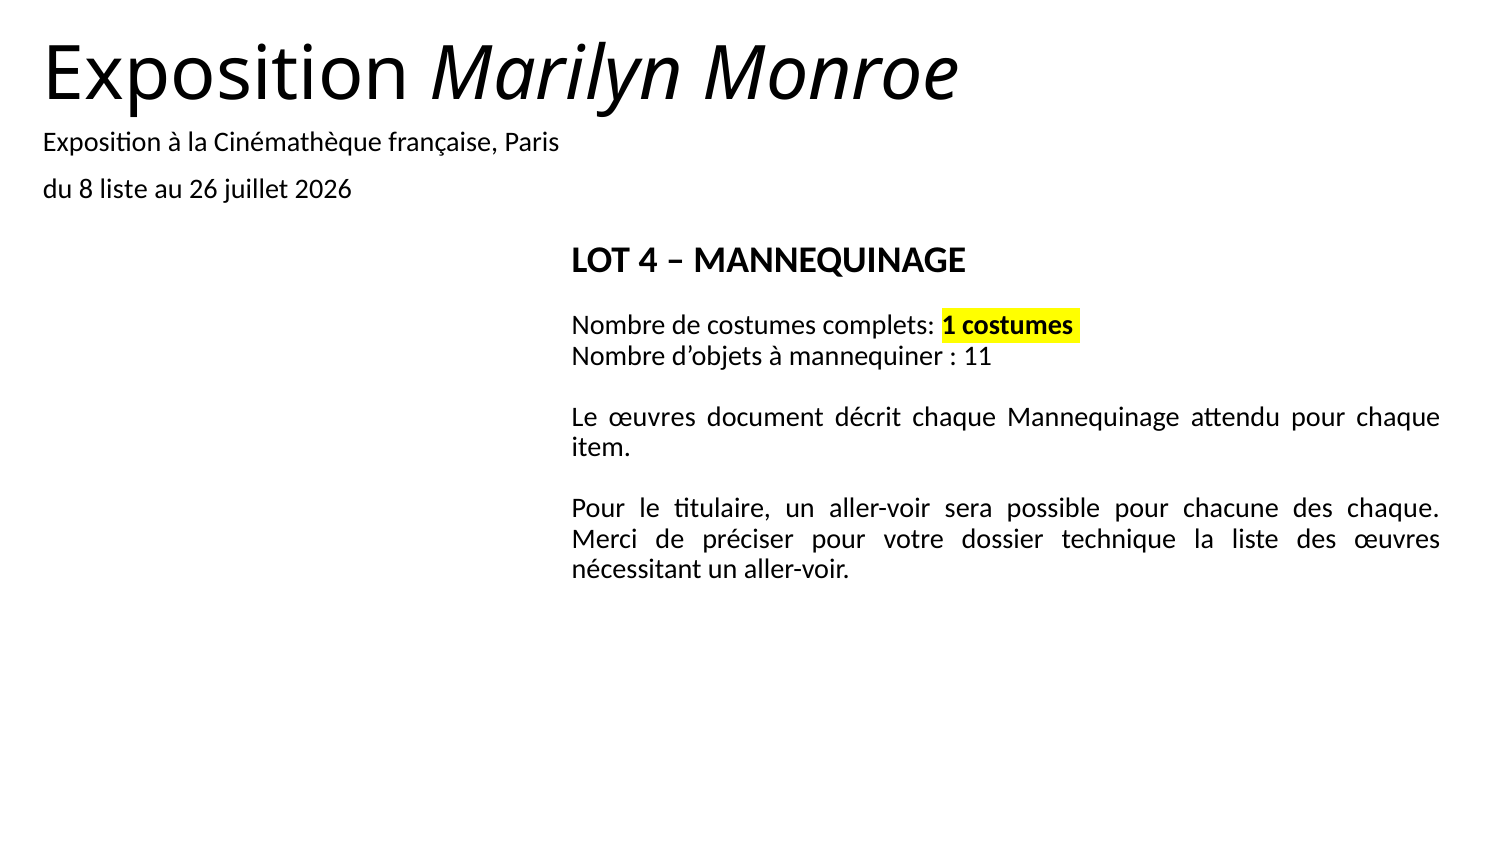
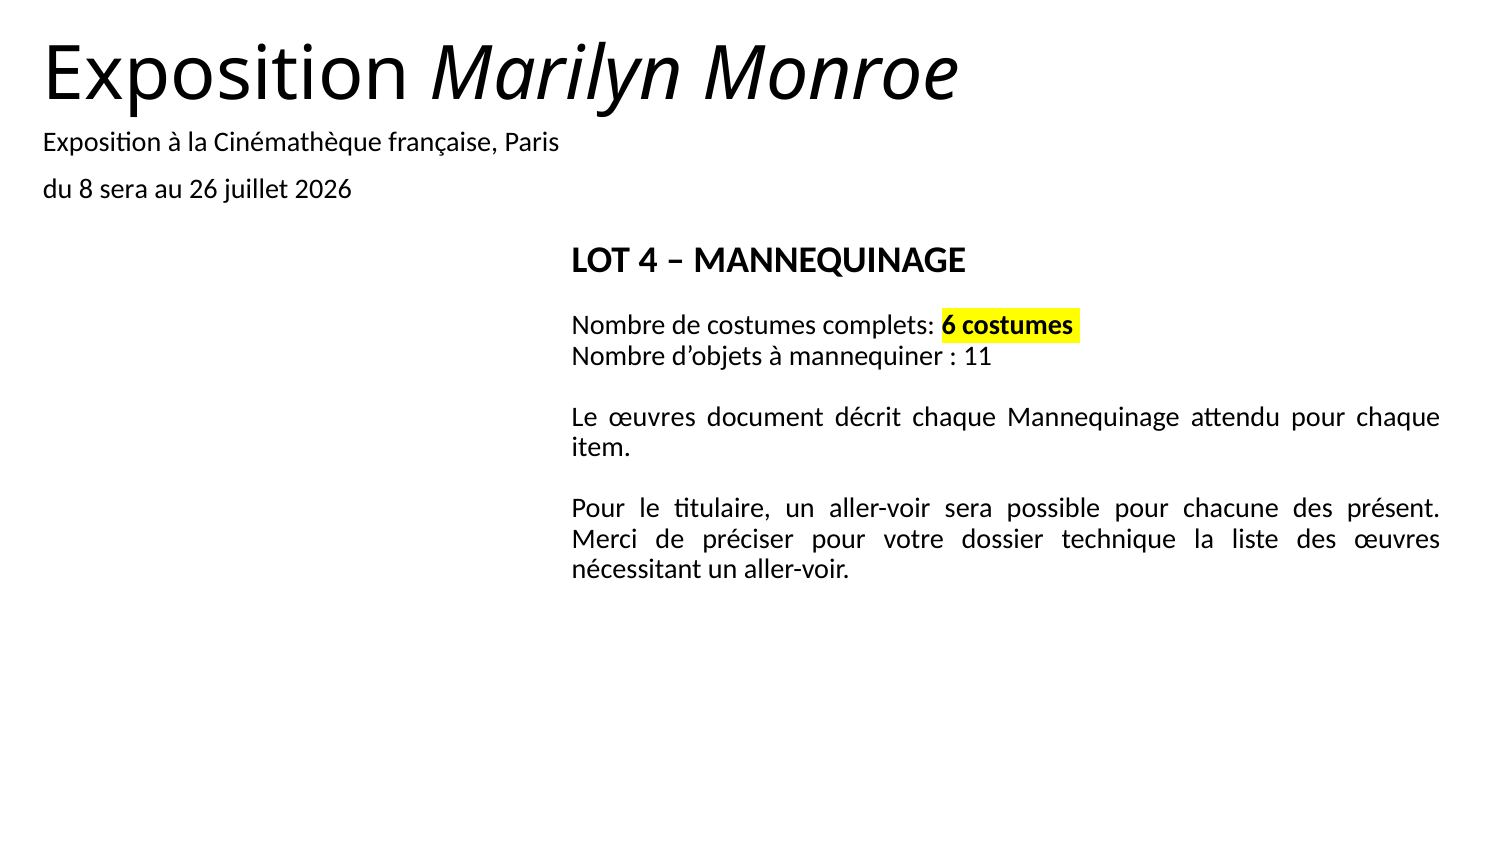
8 liste: liste -> sera (124, 189)
1: 1 -> 6 (949, 325)
des chaque: chaque -> présent (1394, 508)
